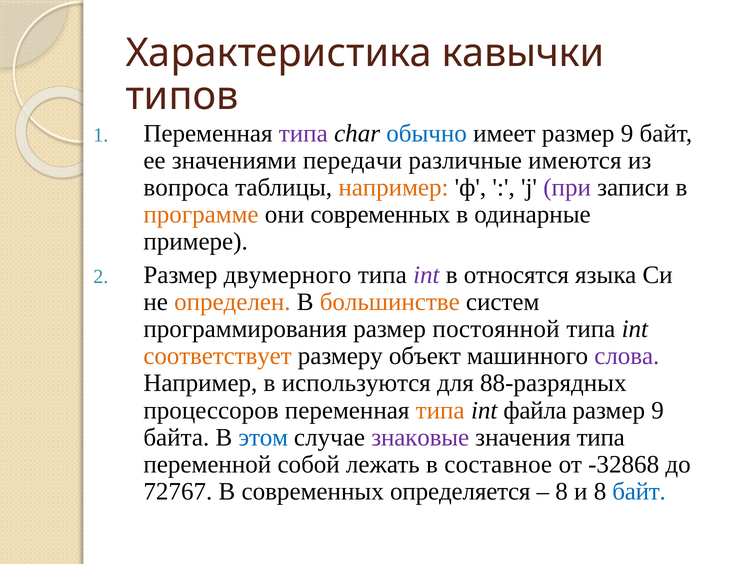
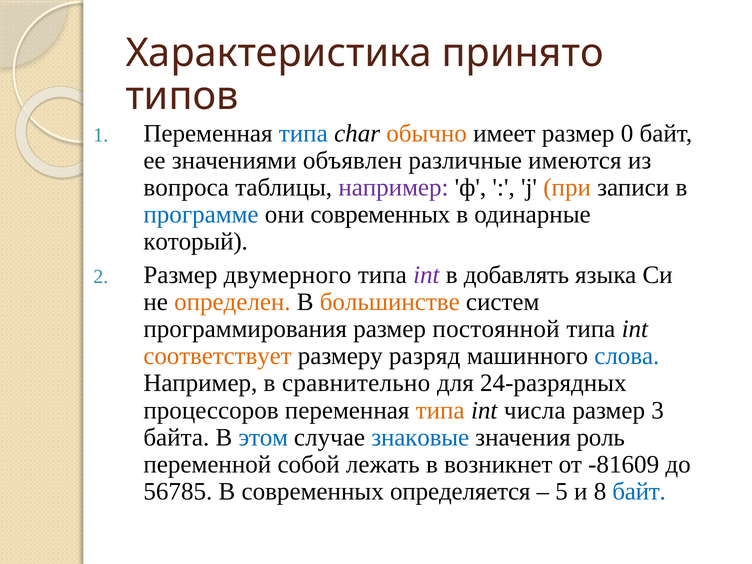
кавычки: кавычки -> принято (523, 53)
типа colour: purple -> blue (303, 133)
обычно colour: blue -> orange (427, 133)
имеет размер 9: 9 -> 0 (627, 133)
передачи: передачи -> объявлен (353, 160)
например colour: orange -> purple (393, 187)
при colour: purple -> orange (567, 187)
программе colour: orange -> blue (201, 215)
примере: примере -> который (196, 242)
относятся: относятся -> добавлять (516, 275)
объект: объект -> разряд (425, 356)
слова colour: purple -> blue (627, 356)
используются: используются -> сравнительно (356, 383)
88-разрядных: 88-разрядных -> 24-разрядных (553, 383)
файла: файла -> числа (535, 410)
9: 9 -> 3 (658, 410)
знаковые colour: purple -> blue (420, 437)
значения типа: типа -> роль (601, 437)
составное: составное -> возникнет (498, 464)
-32868: -32868 -> -81609 (624, 464)
72767: 72767 -> 56785 (178, 491)
8: 8 -> 5 (562, 491)
